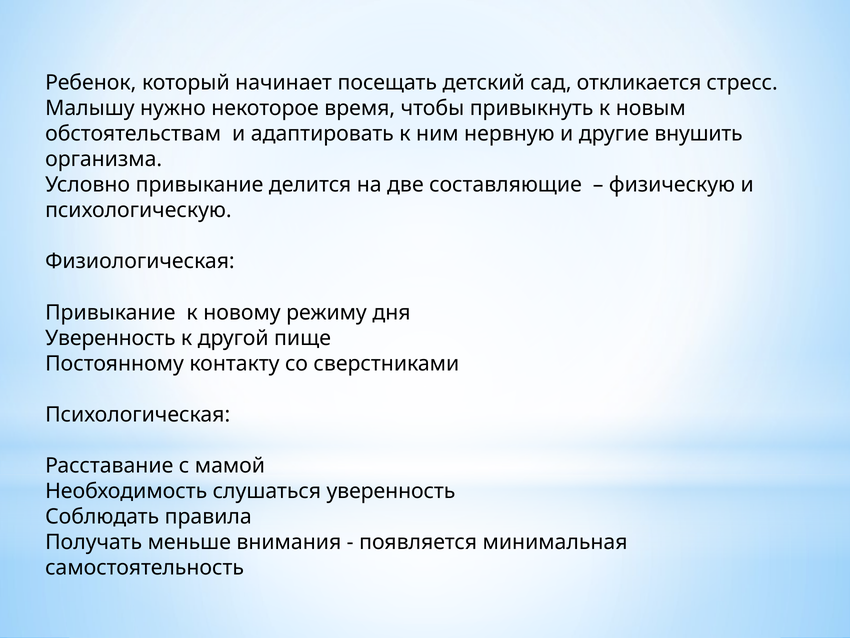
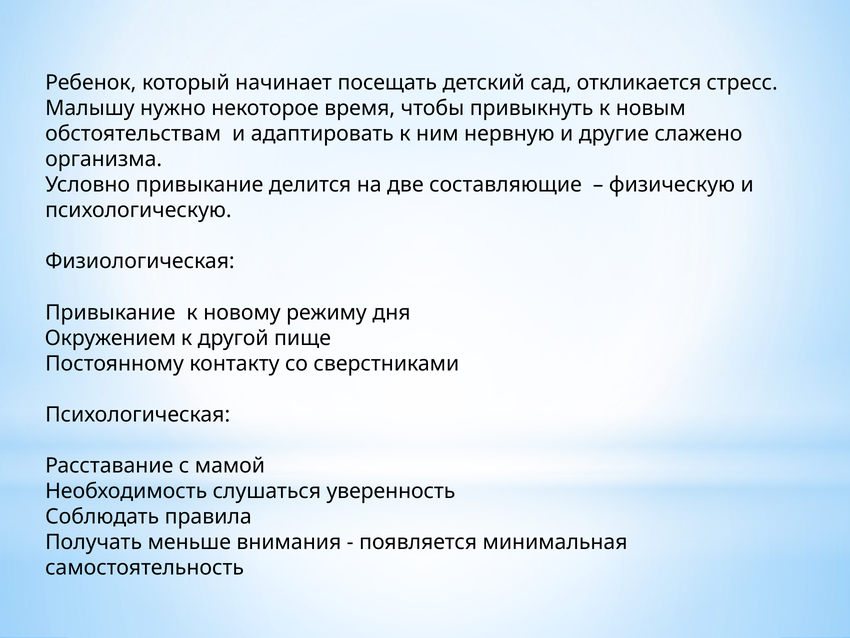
внушить: внушить -> слажено (699, 134)
Уверенность: Уверенность -> Окружением (110, 338)
